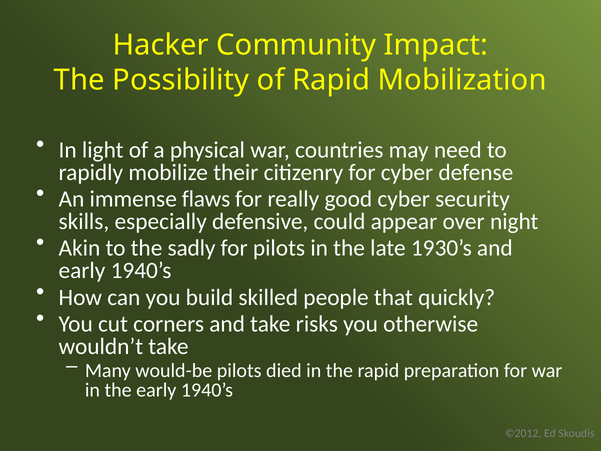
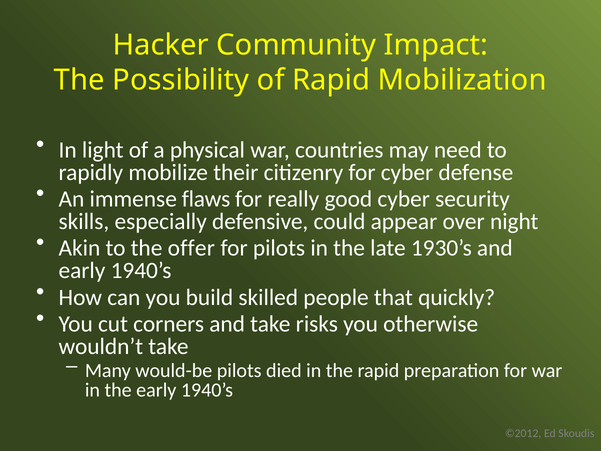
sadly: sadly -> offer (191, 248)
